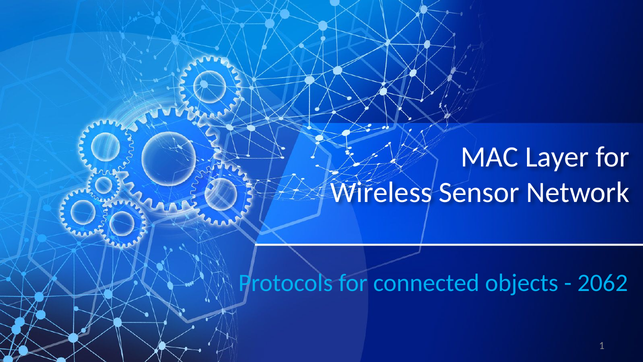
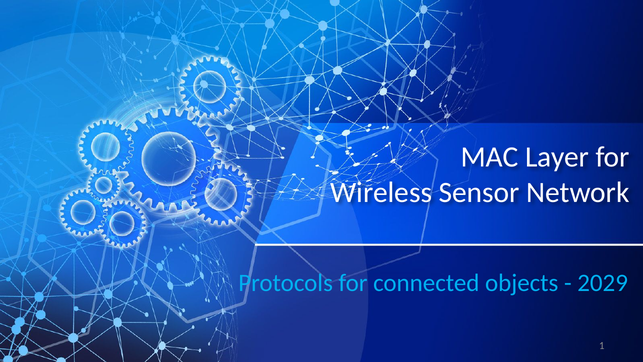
2062: 2062 -> 2029 (603, 283)
